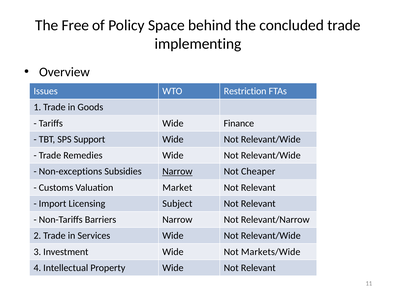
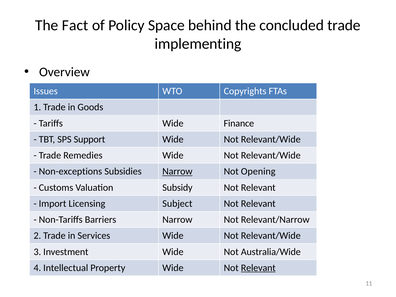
Free: Free -> Fact (75, 25)
Restriction: Restriction -> Copyrights (245, 91)
Cheaper: Cheaper -> Opening (258, 171)
Market: Market -> Subsidy (177, 188)
Markets/Wide: Markets/Wide -> Australia/Wide (271, 252)
Relevant underline: none -> present (258, 268)
